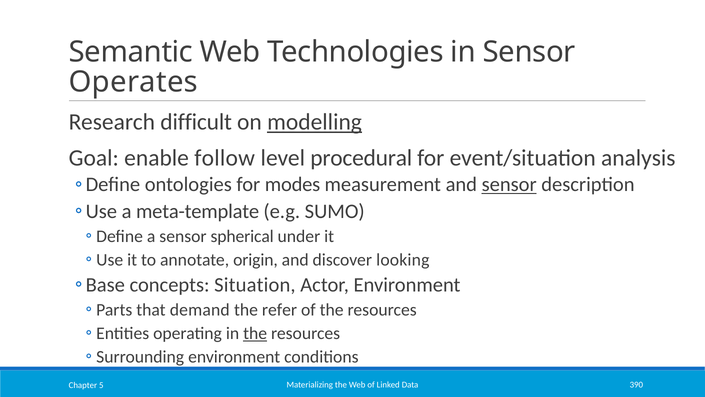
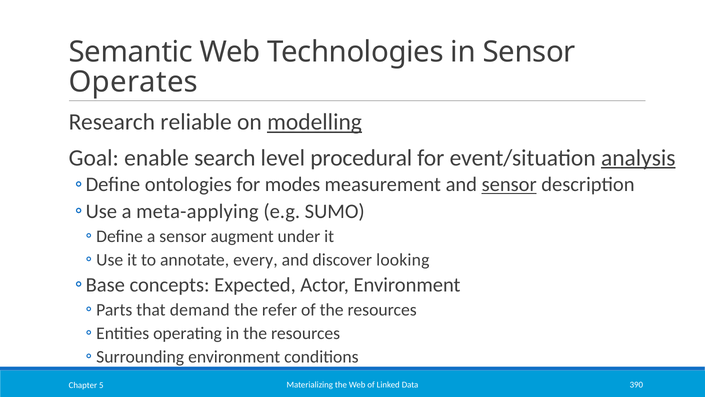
difficult: difficult -> reliable (196, 122)
follow: follow -> search (225, 158)
analysis underline: none -> present (638, 158)
meta-template: meta-template -> meta-applying (197, 211)
spherical: spherical -> augment (242, 236)
origin: origin -> every (255, 260)
Situation: Situation -> Expected (255, 285)
the underline: present -> none (255, 333)
